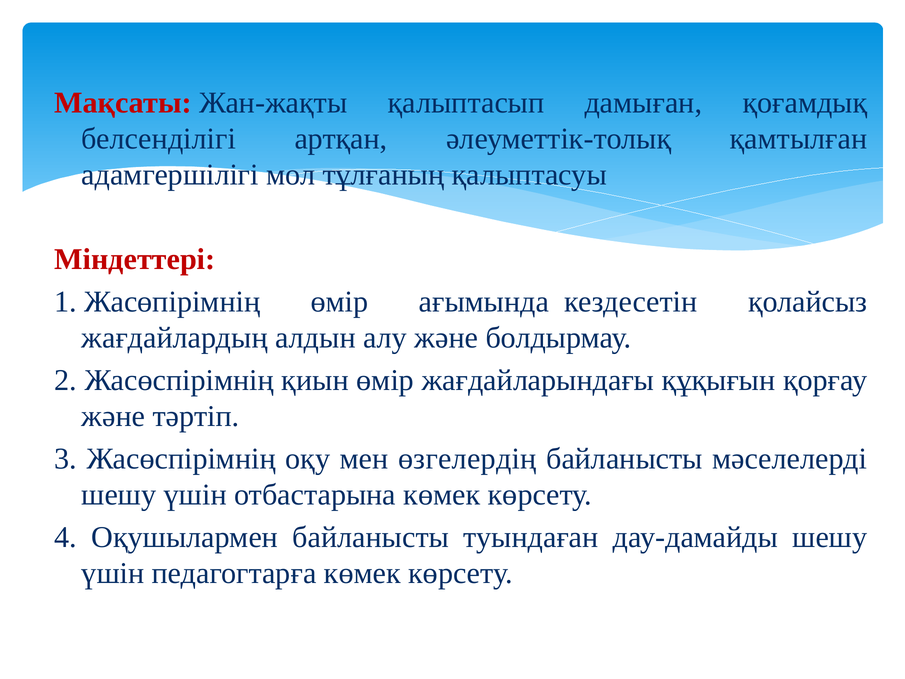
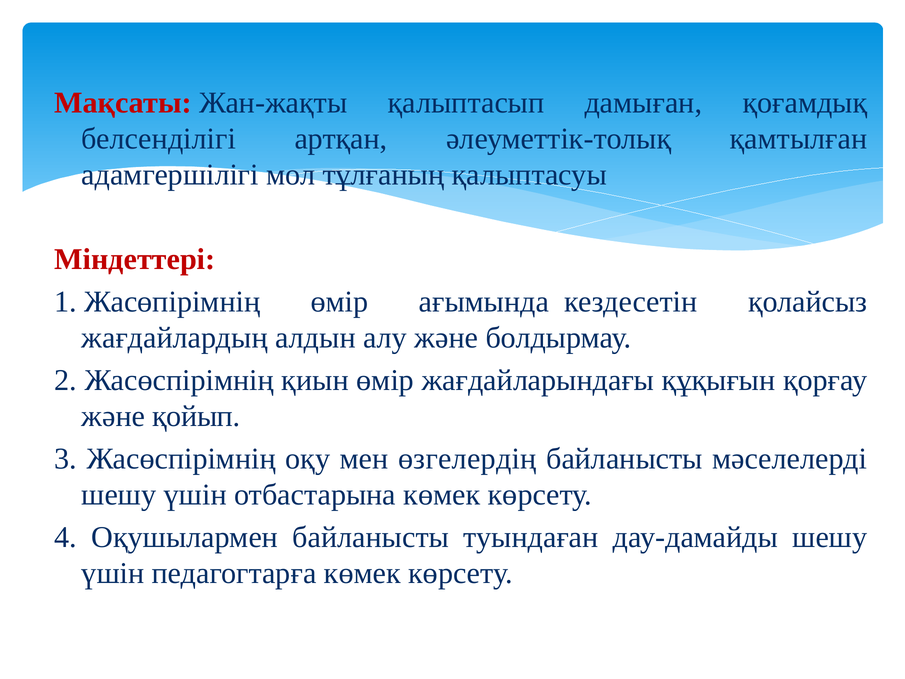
тәртіп: тәртіп -> қойып (196, 416)
